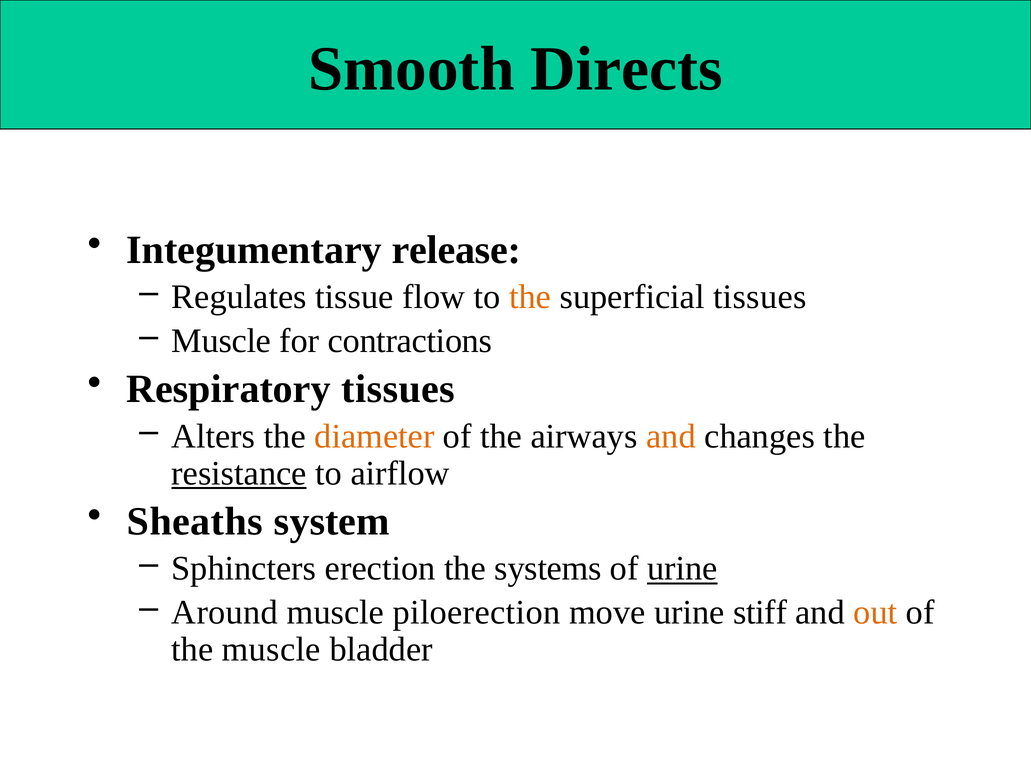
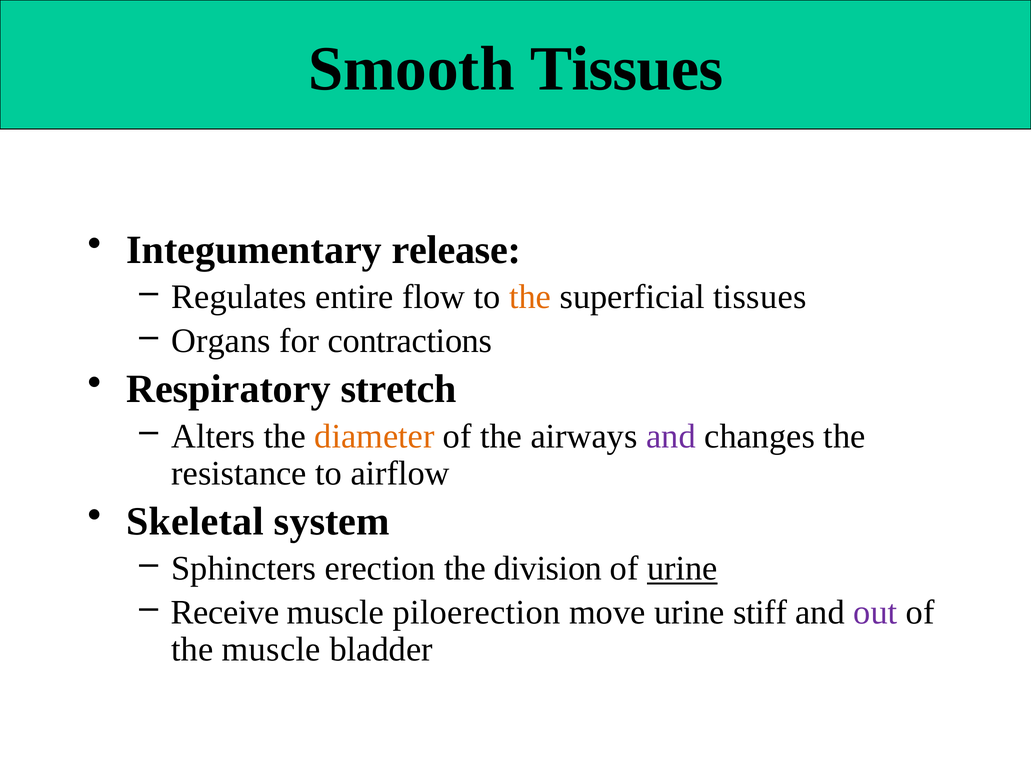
Smooth Directs: Directs -> Tissues (627, 69)
tissue: tissue -> entire (355, 297)
Muscle: Muscle -> Organs (221, 341)
Respiratory tissues: tissues -> stretch (399, 389)
and colour: orange -> purple (671, 436)
resistance underline: present -> none (239, 473)
Sheaths: Sheaths -> Skeletal (195, 522)
systems: systems -> division (548, 569)
Around: Around -> Receive (225, 613)
out colour: orange -> purple (875, 613)
